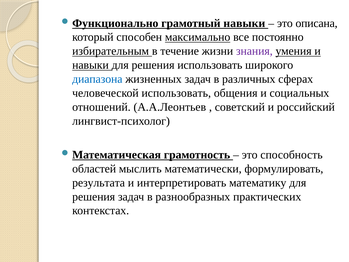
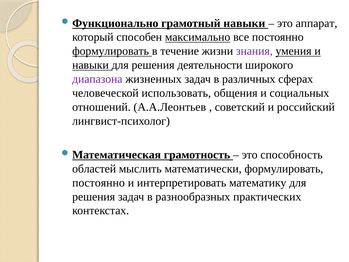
описана: описана -> аппарат (317, 23)
избирательным: избирательным -> формулировать (111, 51)
решения использовать: использовать -> деятельности (210, 65)
диапазона colour: blue -> purple (97, 79)
результата: результата -> постоянно (98, 183)
